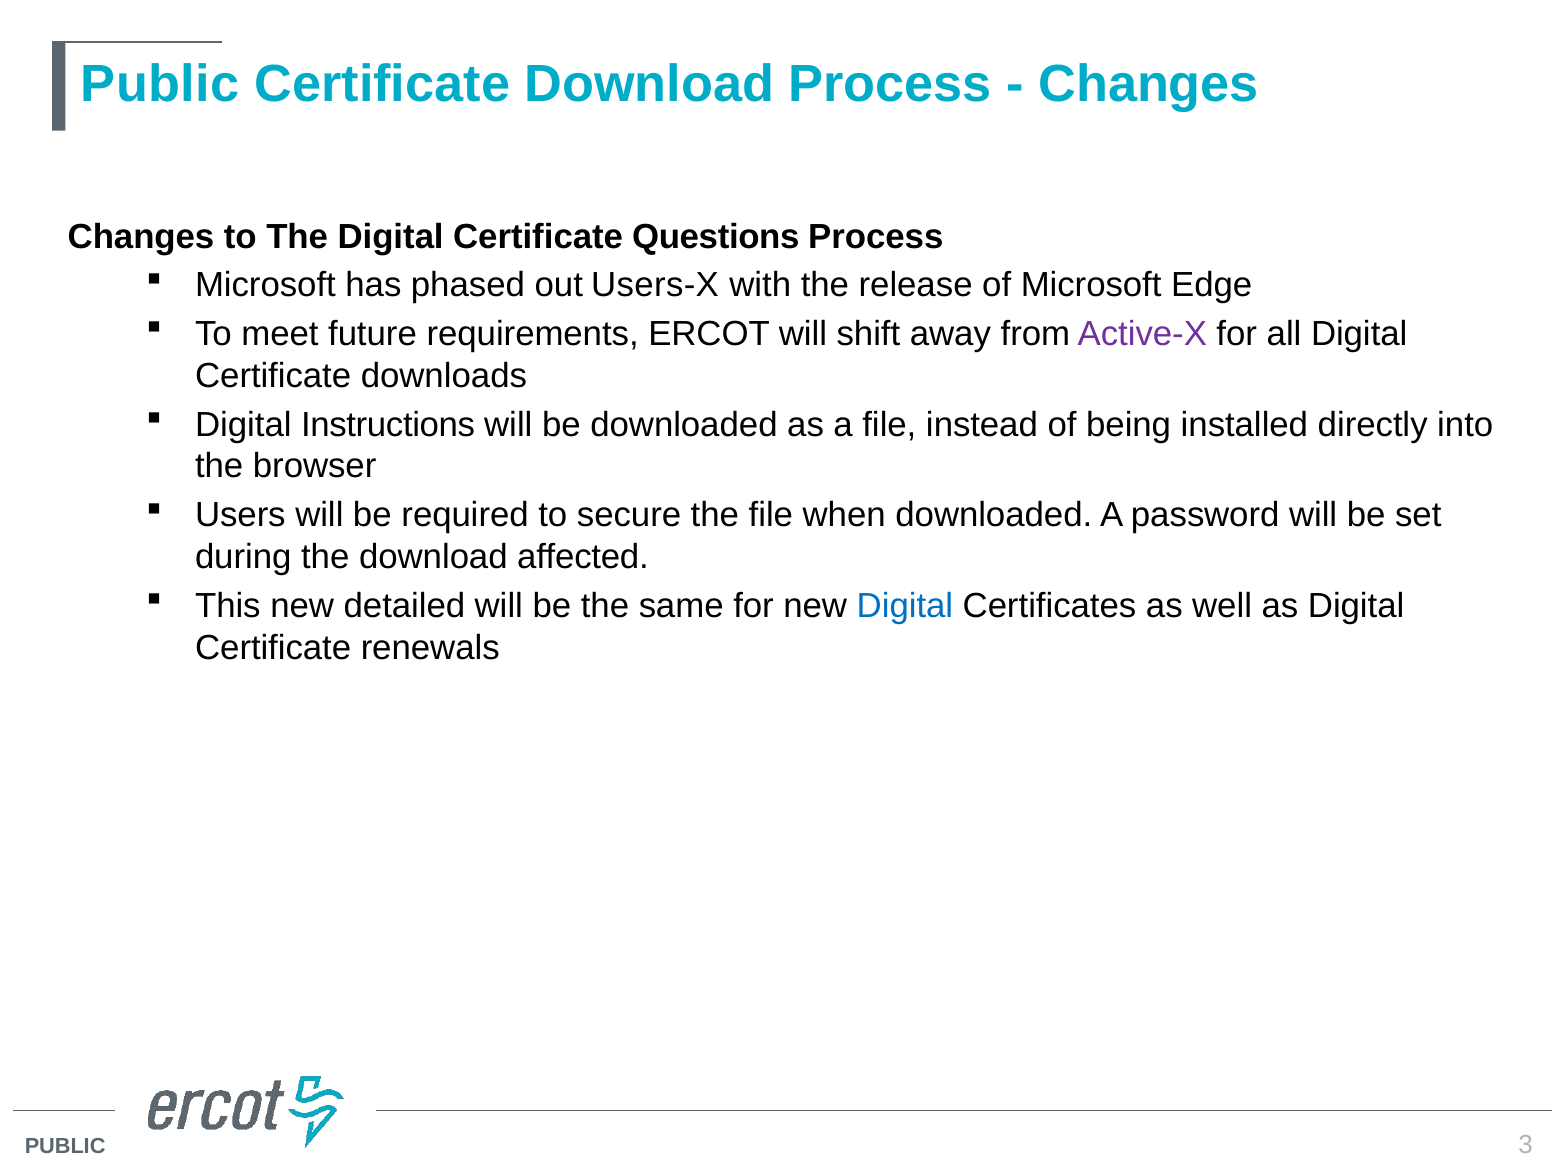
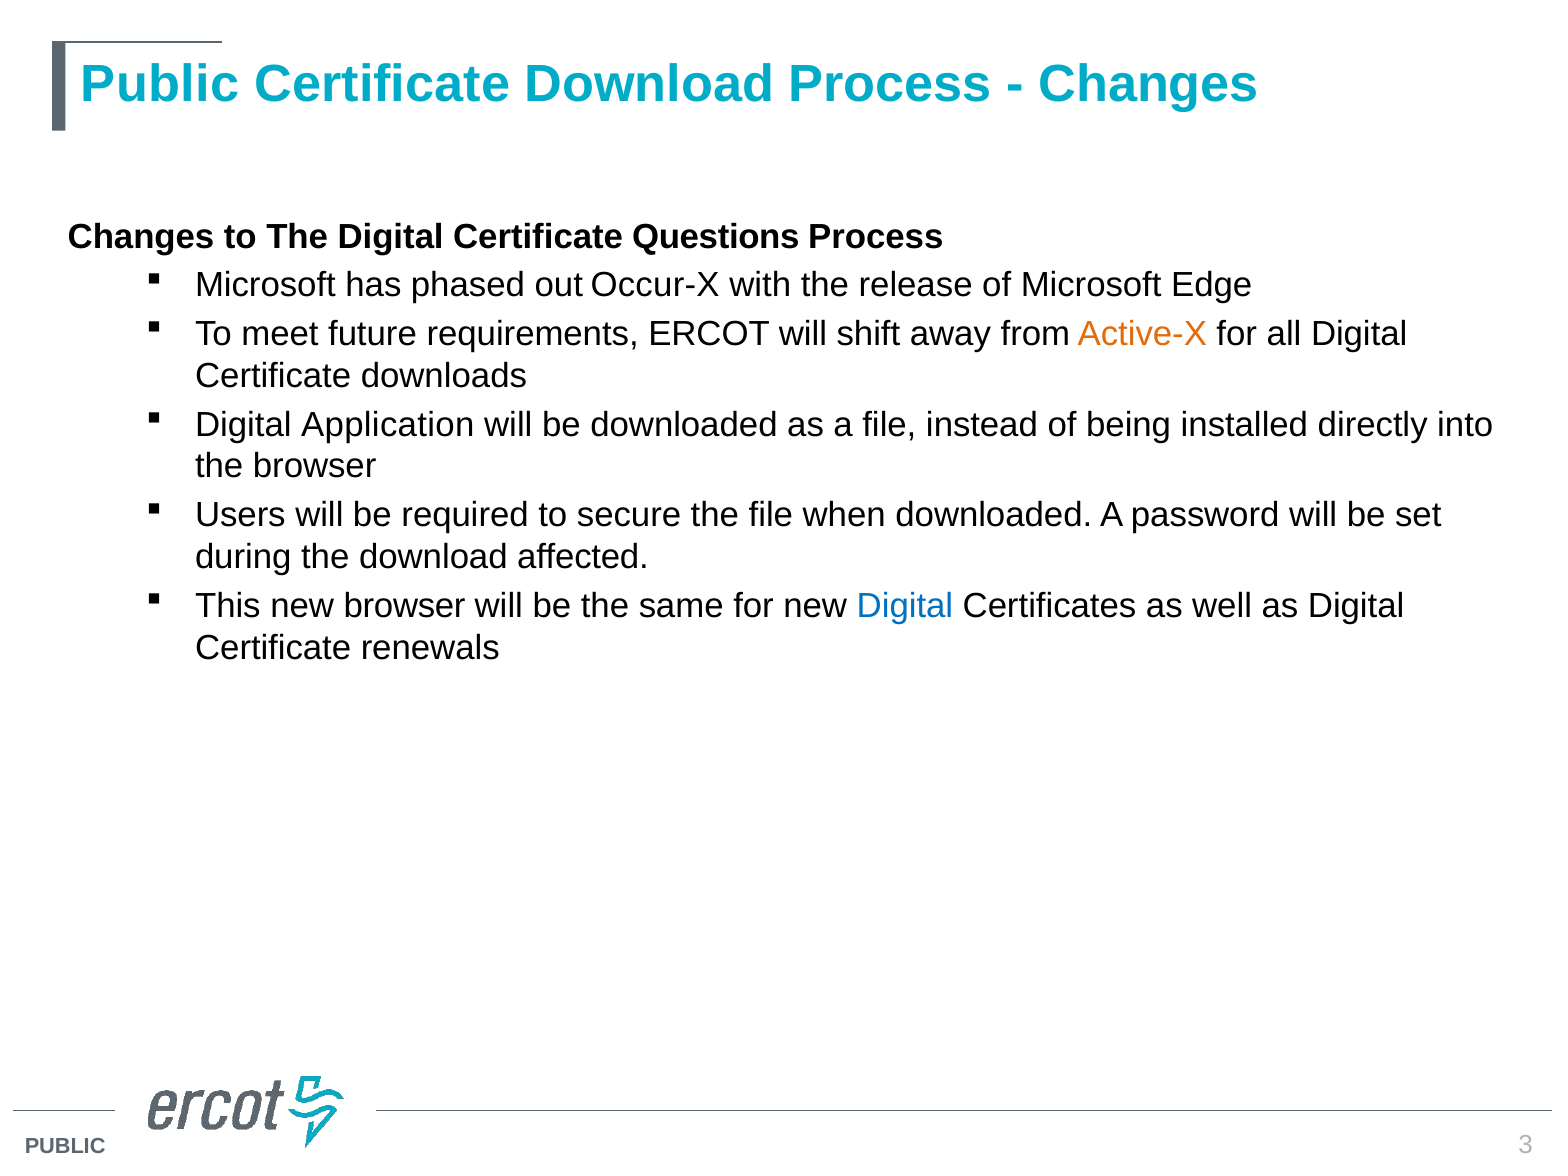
Users-X: Users-X -> Occur-X (655, 285)
Active-X colour: purple -> orange (1142, 334)
Instructions: Instructions -> Application (388, 425)
new detailed: detailed -> browser (405, 606)
